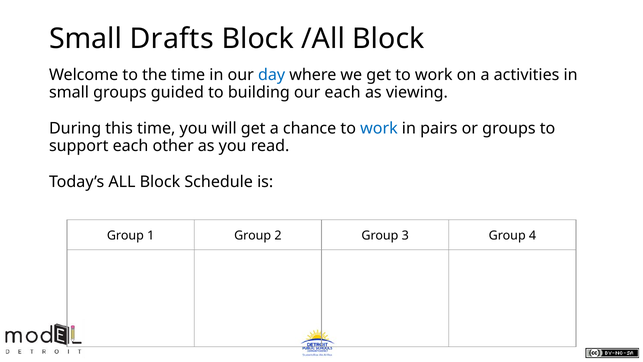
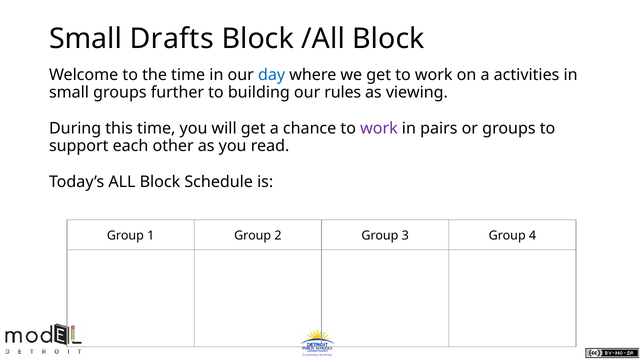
guided: guided -> further (177, 92)
our each: each -> rules (343, 92)
work colour: blue -> purple (379, 128)
